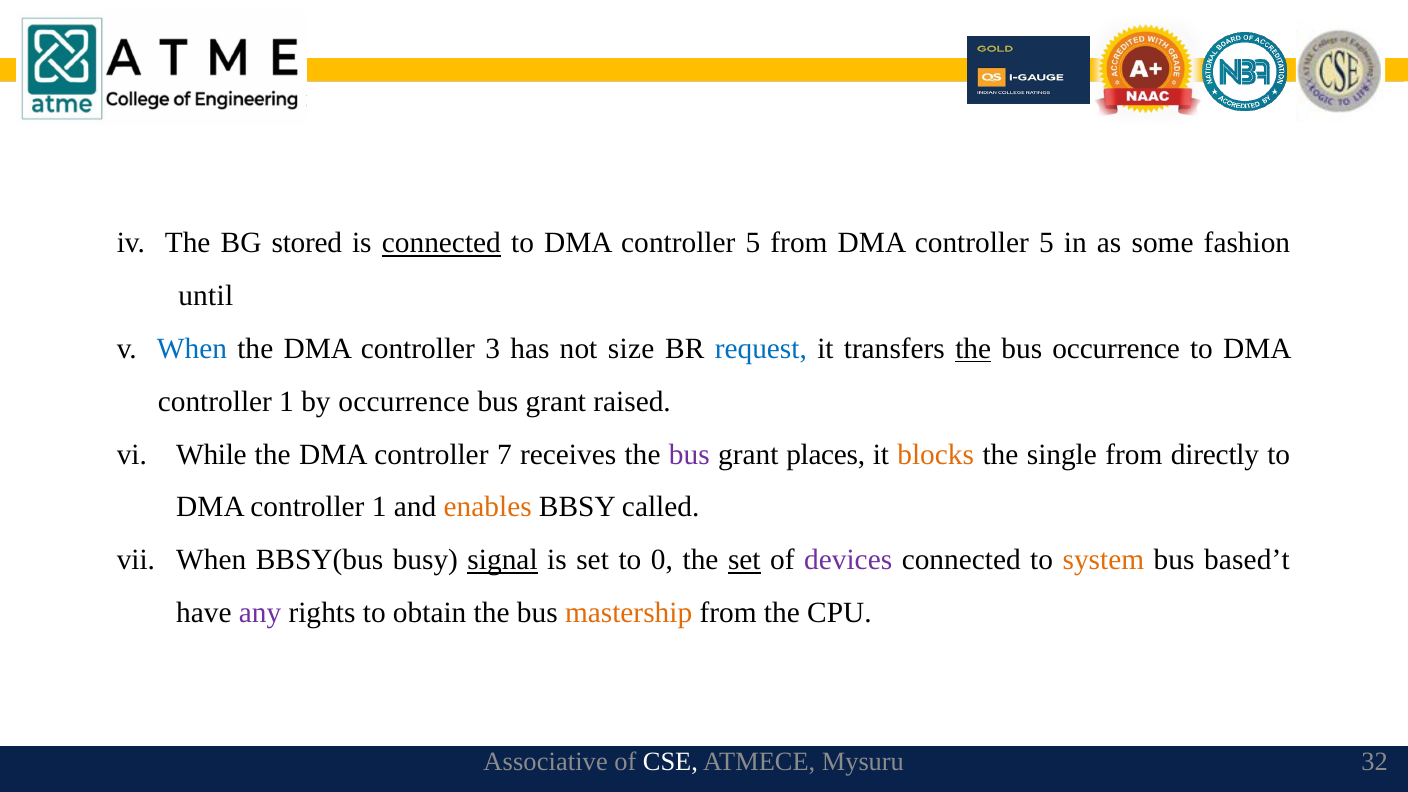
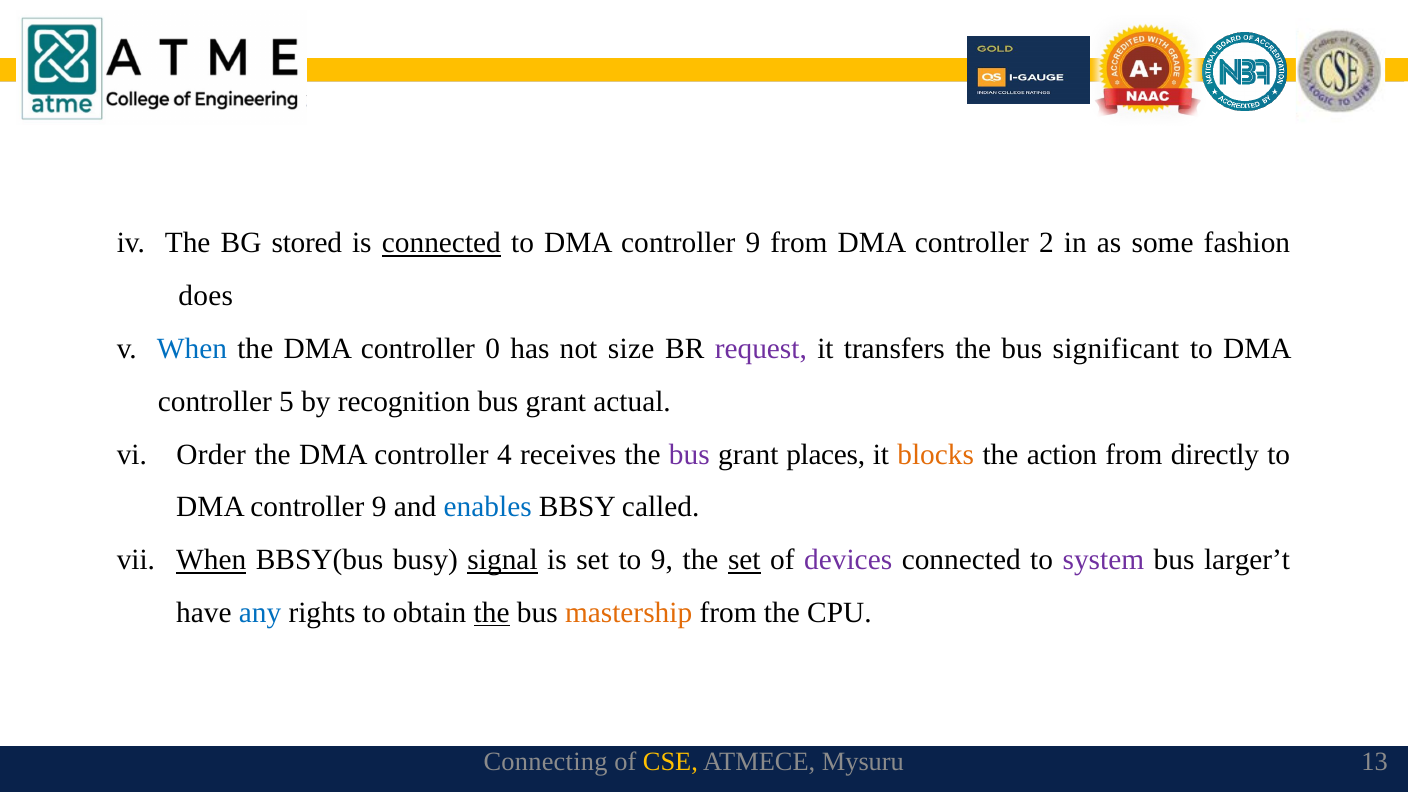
5: 5 -> 9 (753, 243)
from DMA controller 5: 5 -> 2 (1046, 243)
until: until -> does (206, 296)
3: 3 -> 0 (493, 349)
request colour: blue -> purple (761, 349)
the underline: present -> none (973, 349)
bus occurrence: occurrence -> significant (1116, 349)
1: 1 -> 5 (287, 402)
by occurrence: occurrence -> recognition (404, 402)
raised: raised -> actual (632, 402)
While: While -> Order (211, 454)
7: 7 -> 4 (504, 454)
single: single -> action (1062, 454)
1: 1 -> 9 (379, 507)
enables colour: orange -> blue (488, 507)
When underline: none -> present (211, 560)
to 0: 0 -> 9 (662, 560)
system colour: orange -> purple (1103, 560)
based’t: based’t -> larger’t (1247, 560)
any colour: purple -> blue (260, 613)
the underline: none -> present (492, 613)
Associative: Associative -> Connecting (546, 761)
CSE colour: white -> yellow (670, 761)
32: 32 -> 13 (1375, 762)
